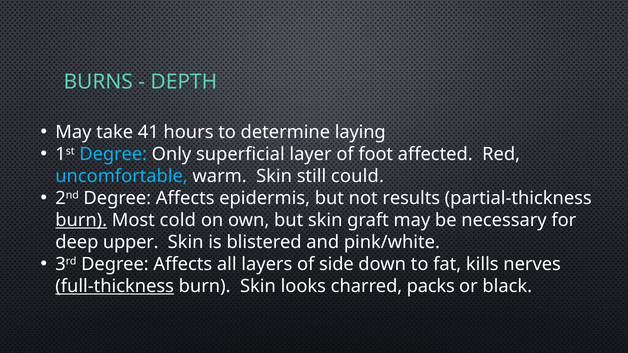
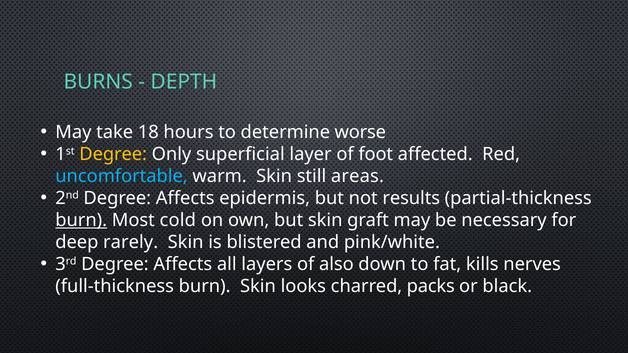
41: 41 -> 18 (148, 132)
laying: laying -> worse (360, 132)
Degree colour: light blue -> yellow (113, 154)
could: could -> areas (357, 176)
upper: upper -> rarely (131, 242)
side: side -> also (336, 264)
full-thickness underline: present -> none (115, 286)
